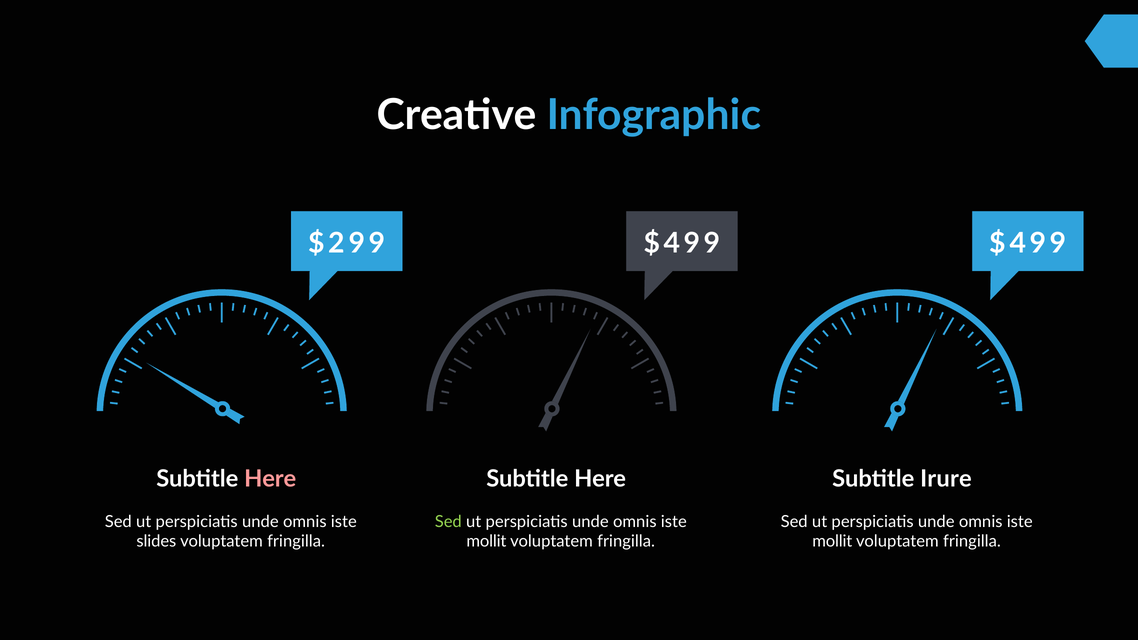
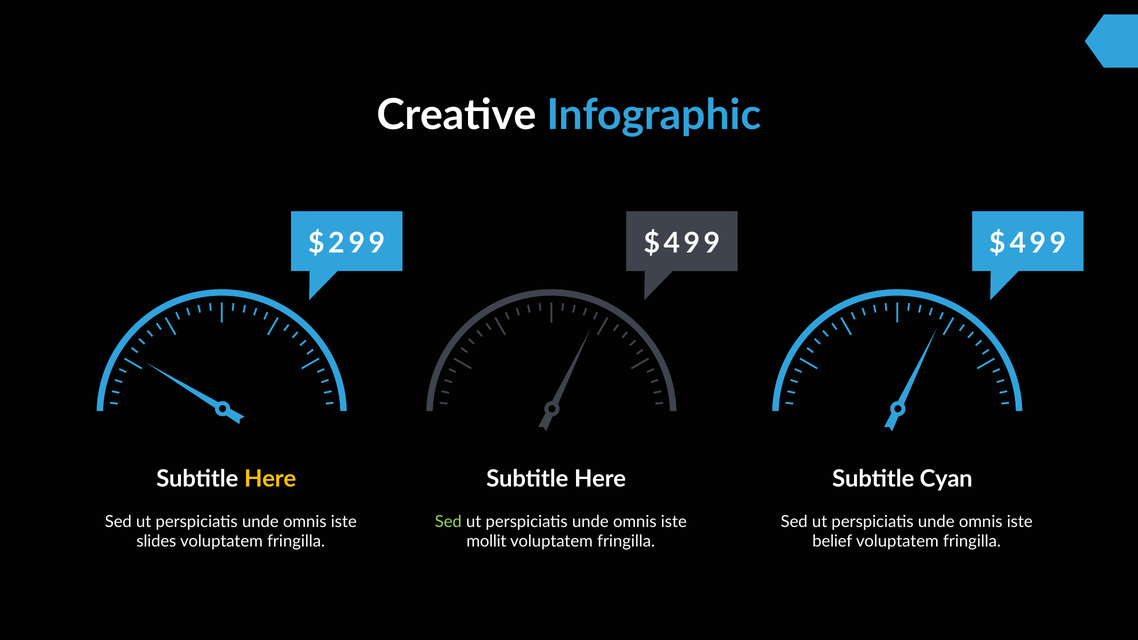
Here colour: pink -> yellow (270, 479)
Irure: Irure -> Cyan (946, 479)
mollit: mollit -> belief (832, 542)
